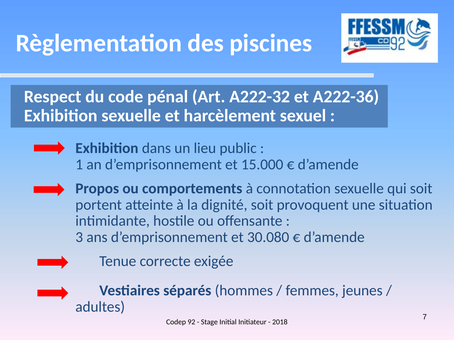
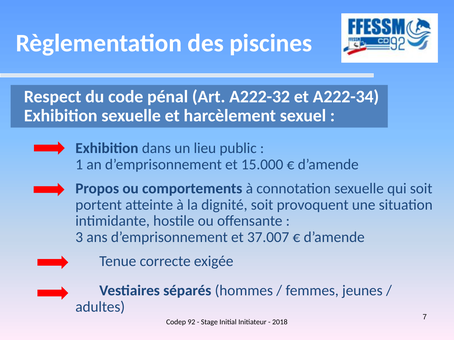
A222-36: A222-36 -> A222-34 (346, 97)
30.080: 30.080 -> 37.007 (268, 238)
